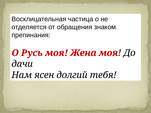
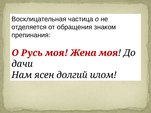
тебя: тебя -> илом (103, 75)
